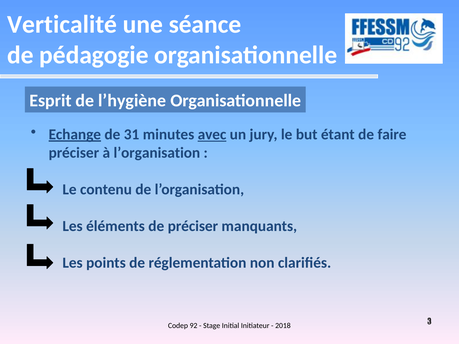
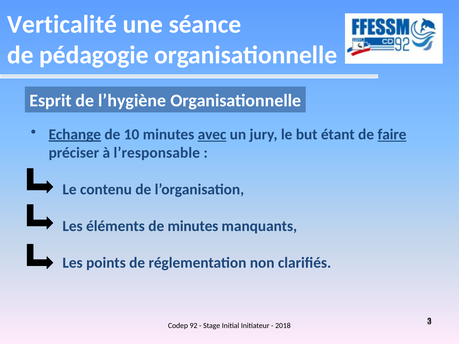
31: 31 -> 10 (132, 135)
faire underline: none -> present (392, 135)
à l’organisation: l’organisation -> l’responsable (157, 153)
de préciser: préciser -> minutes (193, 226)
